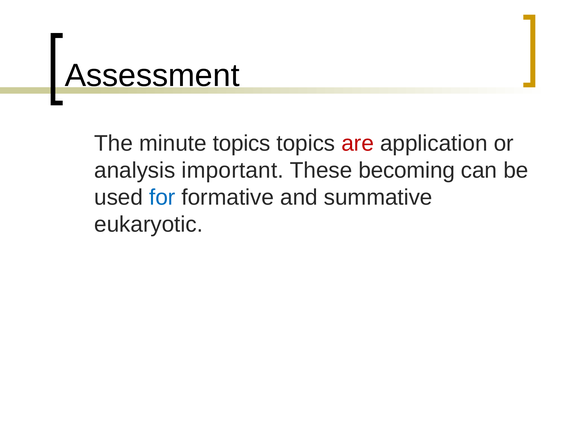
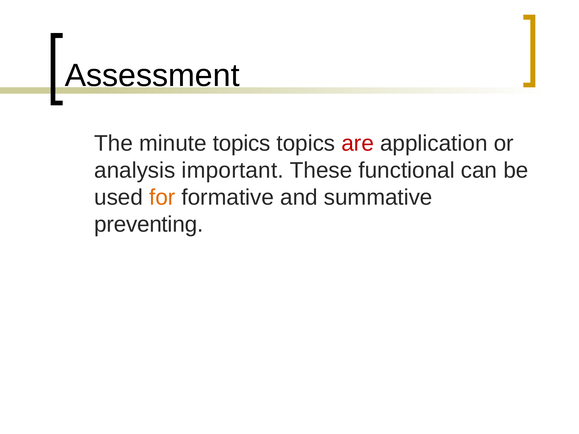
becoming: becoming -> functional (407, 170)
for colour: blue -> orange (162, 197)
eukaryotic: eukaryotic -> preventing (149, 225)
